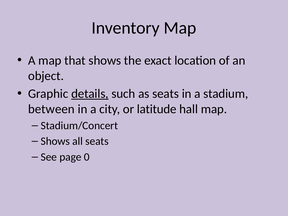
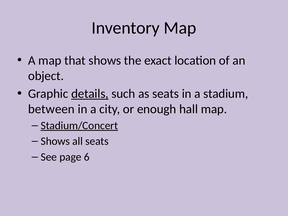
latitude: latitude -> enough (157, 109)
Stadium/Concert underline: none -> present (79, 126)
0: 0 -> 6 (87, 157)
